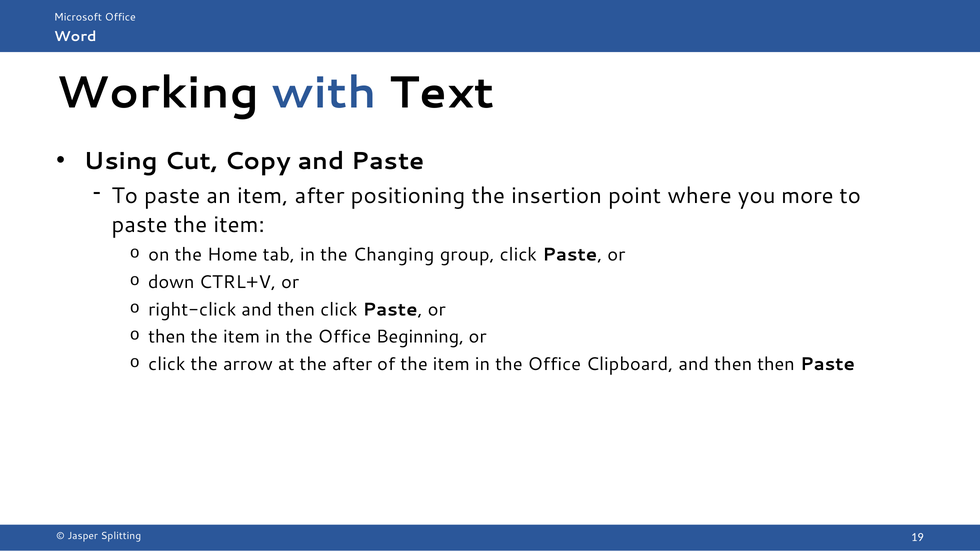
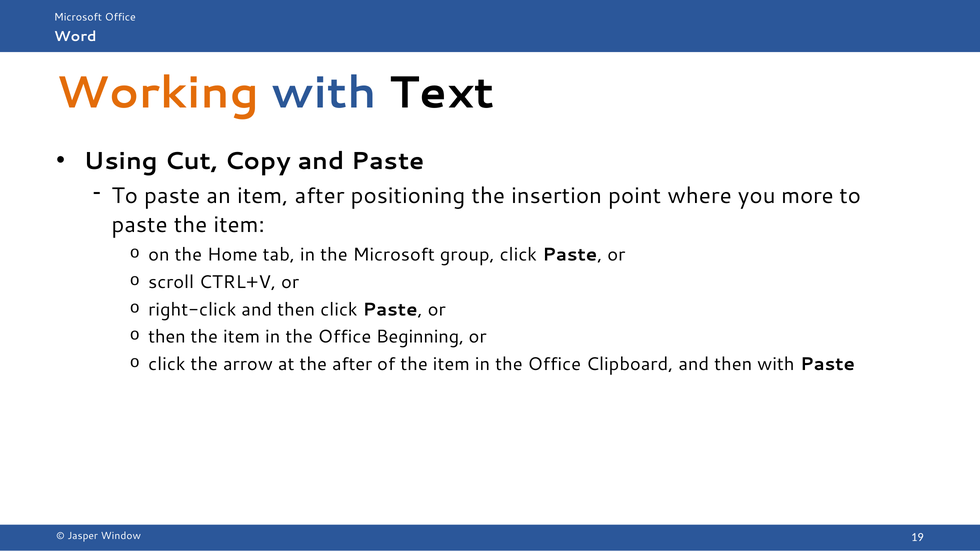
Working colour: black -> orange (158, 93)
the Changing: Changing -> Microsoft (394, 255)
down: down -> scroll (171, 282)
then then: then -> with (776, 365)
Splitting: Splitting -> Window (121, 536)
